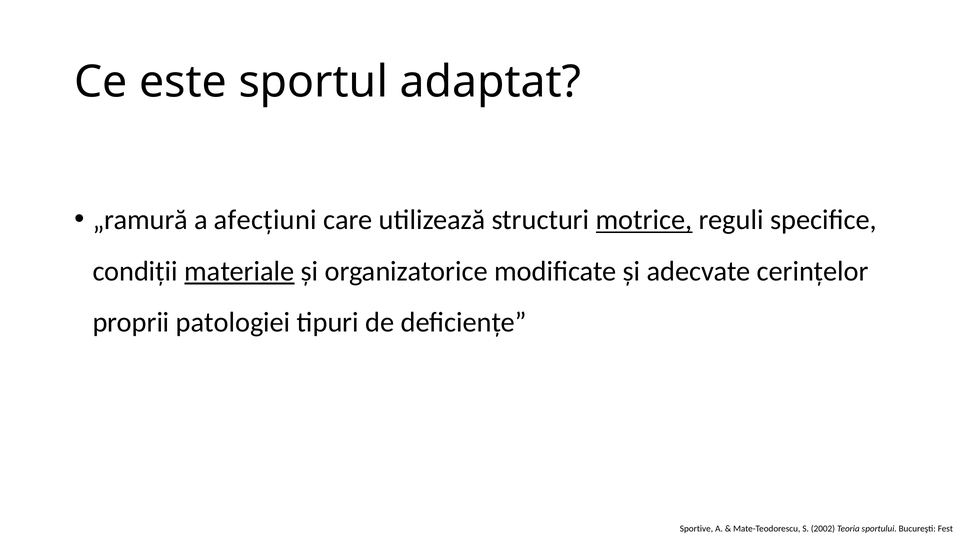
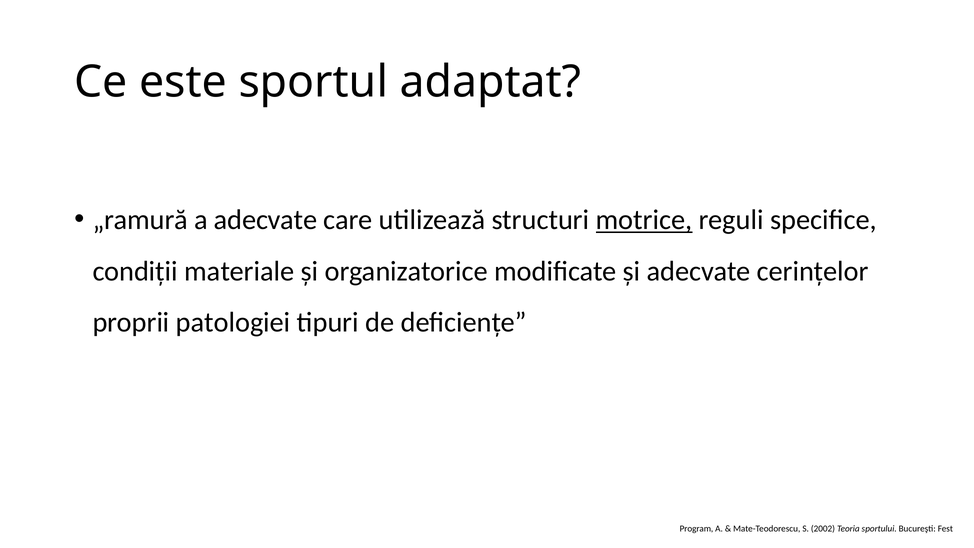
a afecțiuni: afecțiuni -> adecvate (266, 220)
materiale underline: present -> none (239, 271)
Sportive: Sportive -> Program (697, 528)
